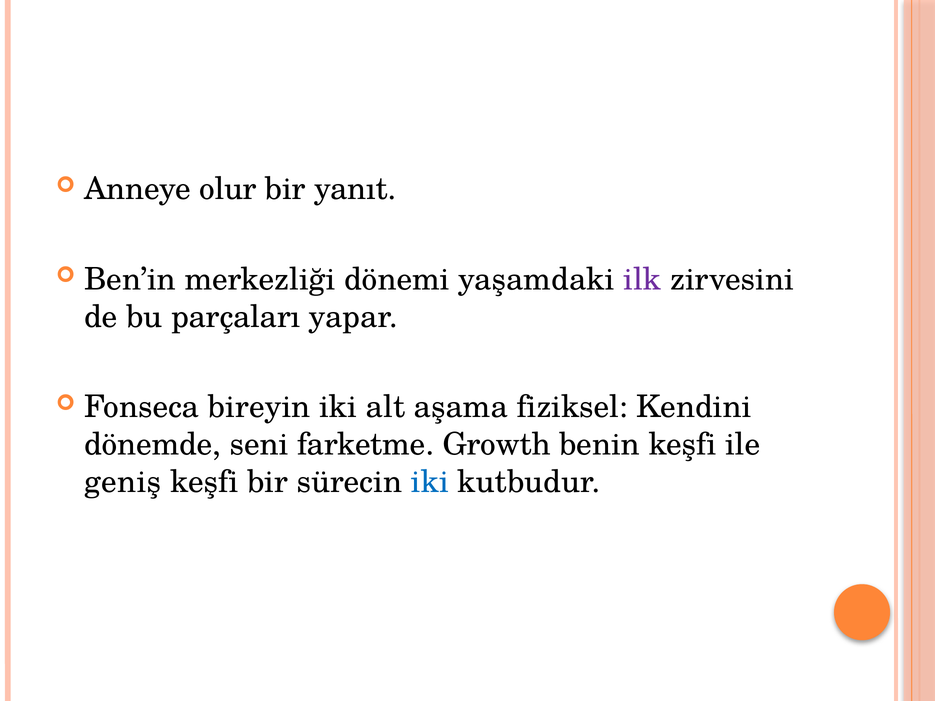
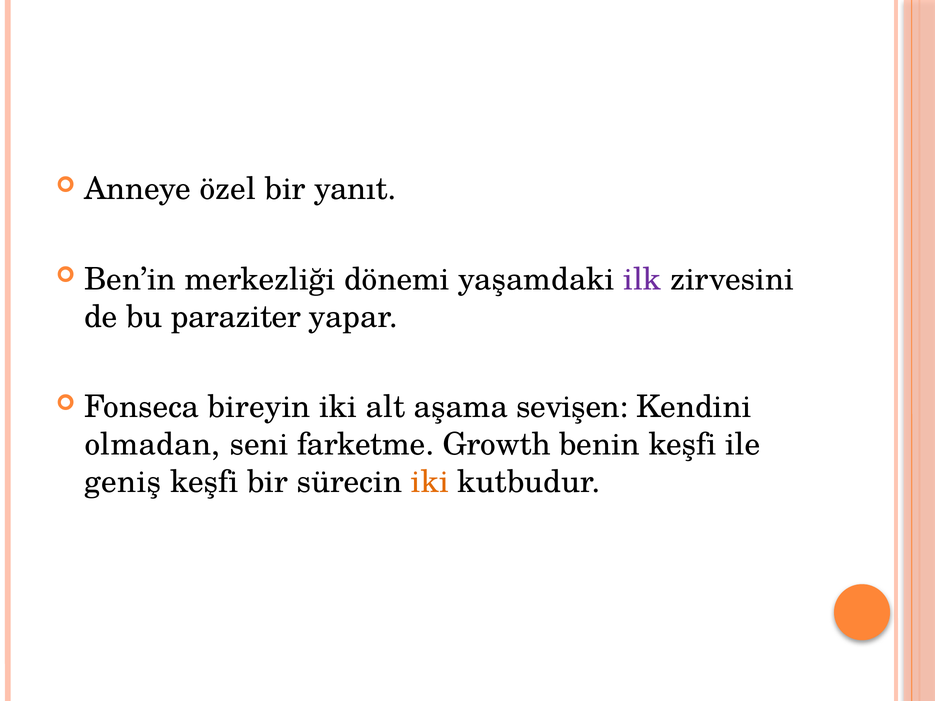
olur: olur -> özel (228, 189)
parçaları: parçaları -> paraziter (236, 317)
fiziksel: fiziksel -> sevişen (572, 407)
dönemde: dönemde -> olmadan (152, 445)
iki colour: blue -> orange (430, 482)
